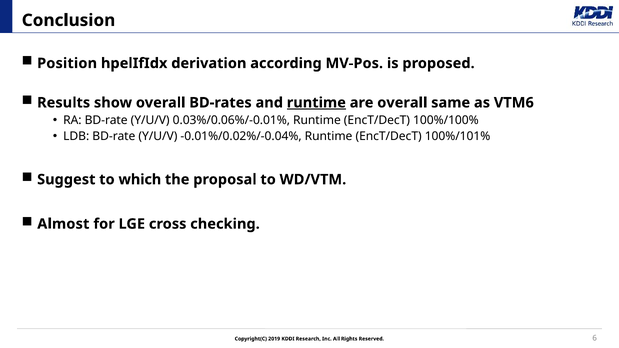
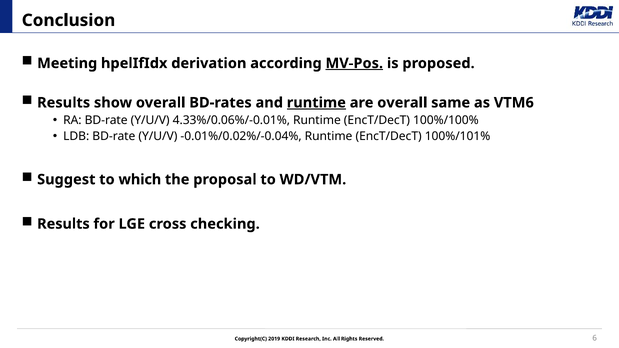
Position: Position -> Meeting (67, 63)
MV-Pos underline: none -> present (354, 63)
0.03%/0.06%/-0.01%: 0.03%/0.06%/-0.01% -> 4.33%/0.06%/-0.01% (231, 120)
Almost: Almost -> Results (63, 224)
